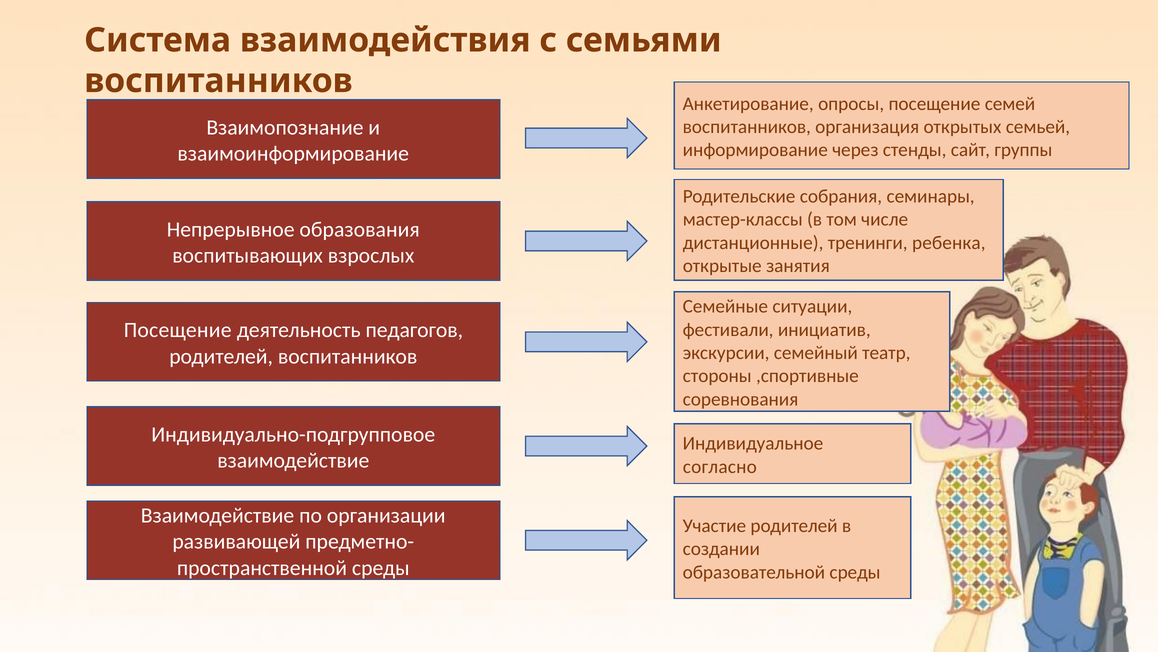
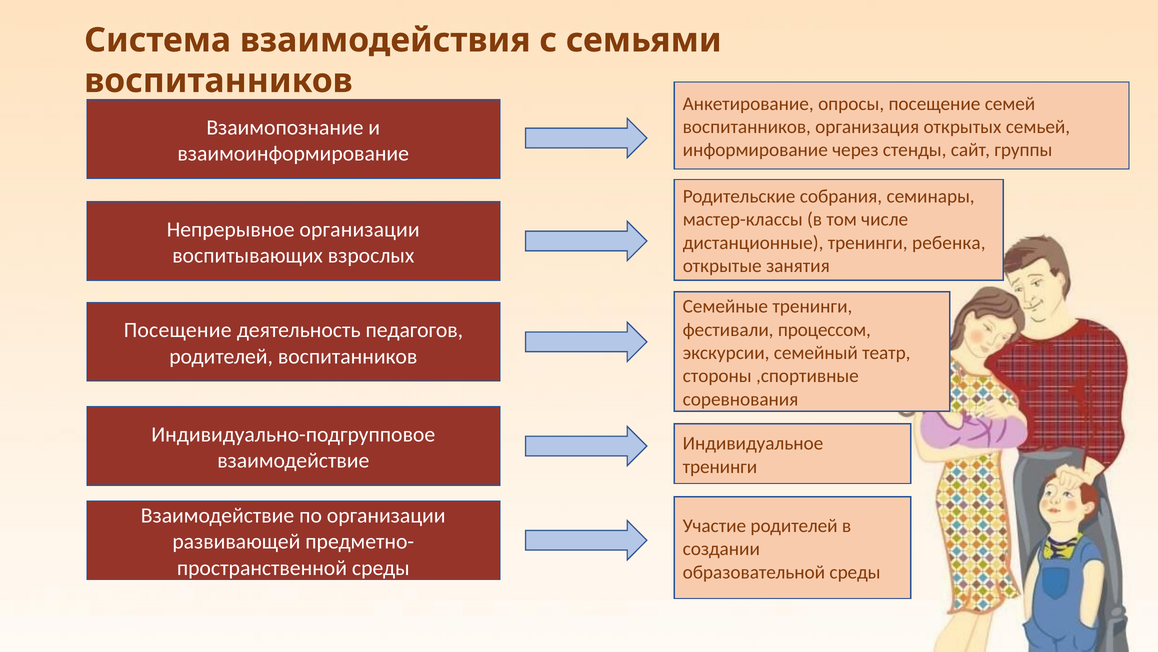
Непрерывное образования: образования -> организации (360, 229)
Семейные ситуации: ситуации -> тренинги (812, 306)
инициатив: инициатив -> процессом (824, 329)
согласно: согласно -> тренинги (720, 466)
